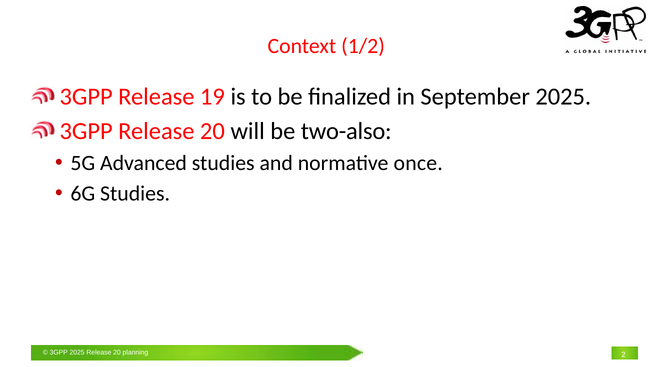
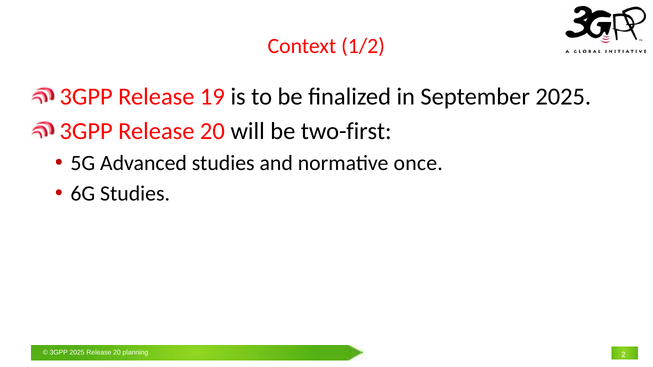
two-also: two-also -> two-first (346, 131)
